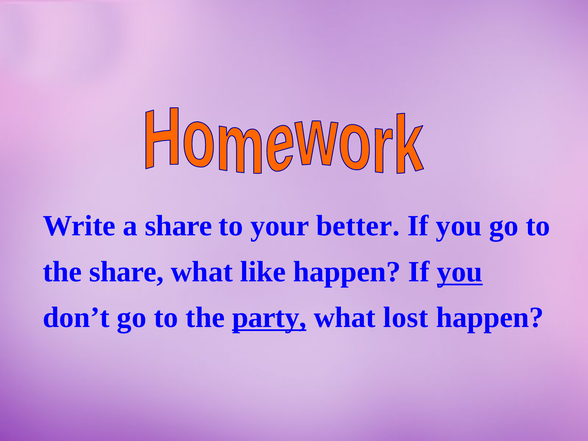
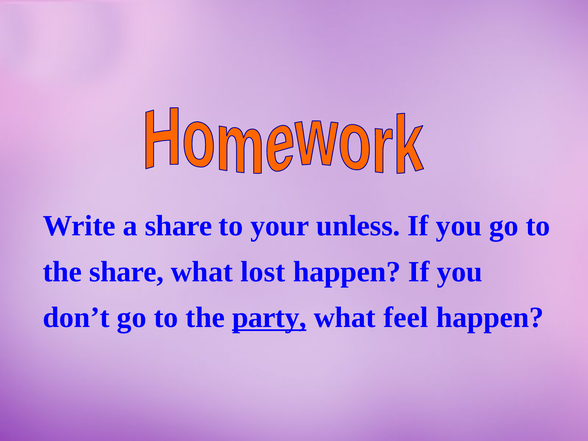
better: better -> unless (358, 226)
like: like -> lost (263, 272)
you underline: present -> none (460, 272)
lost: lost -> feel (406, 318)
